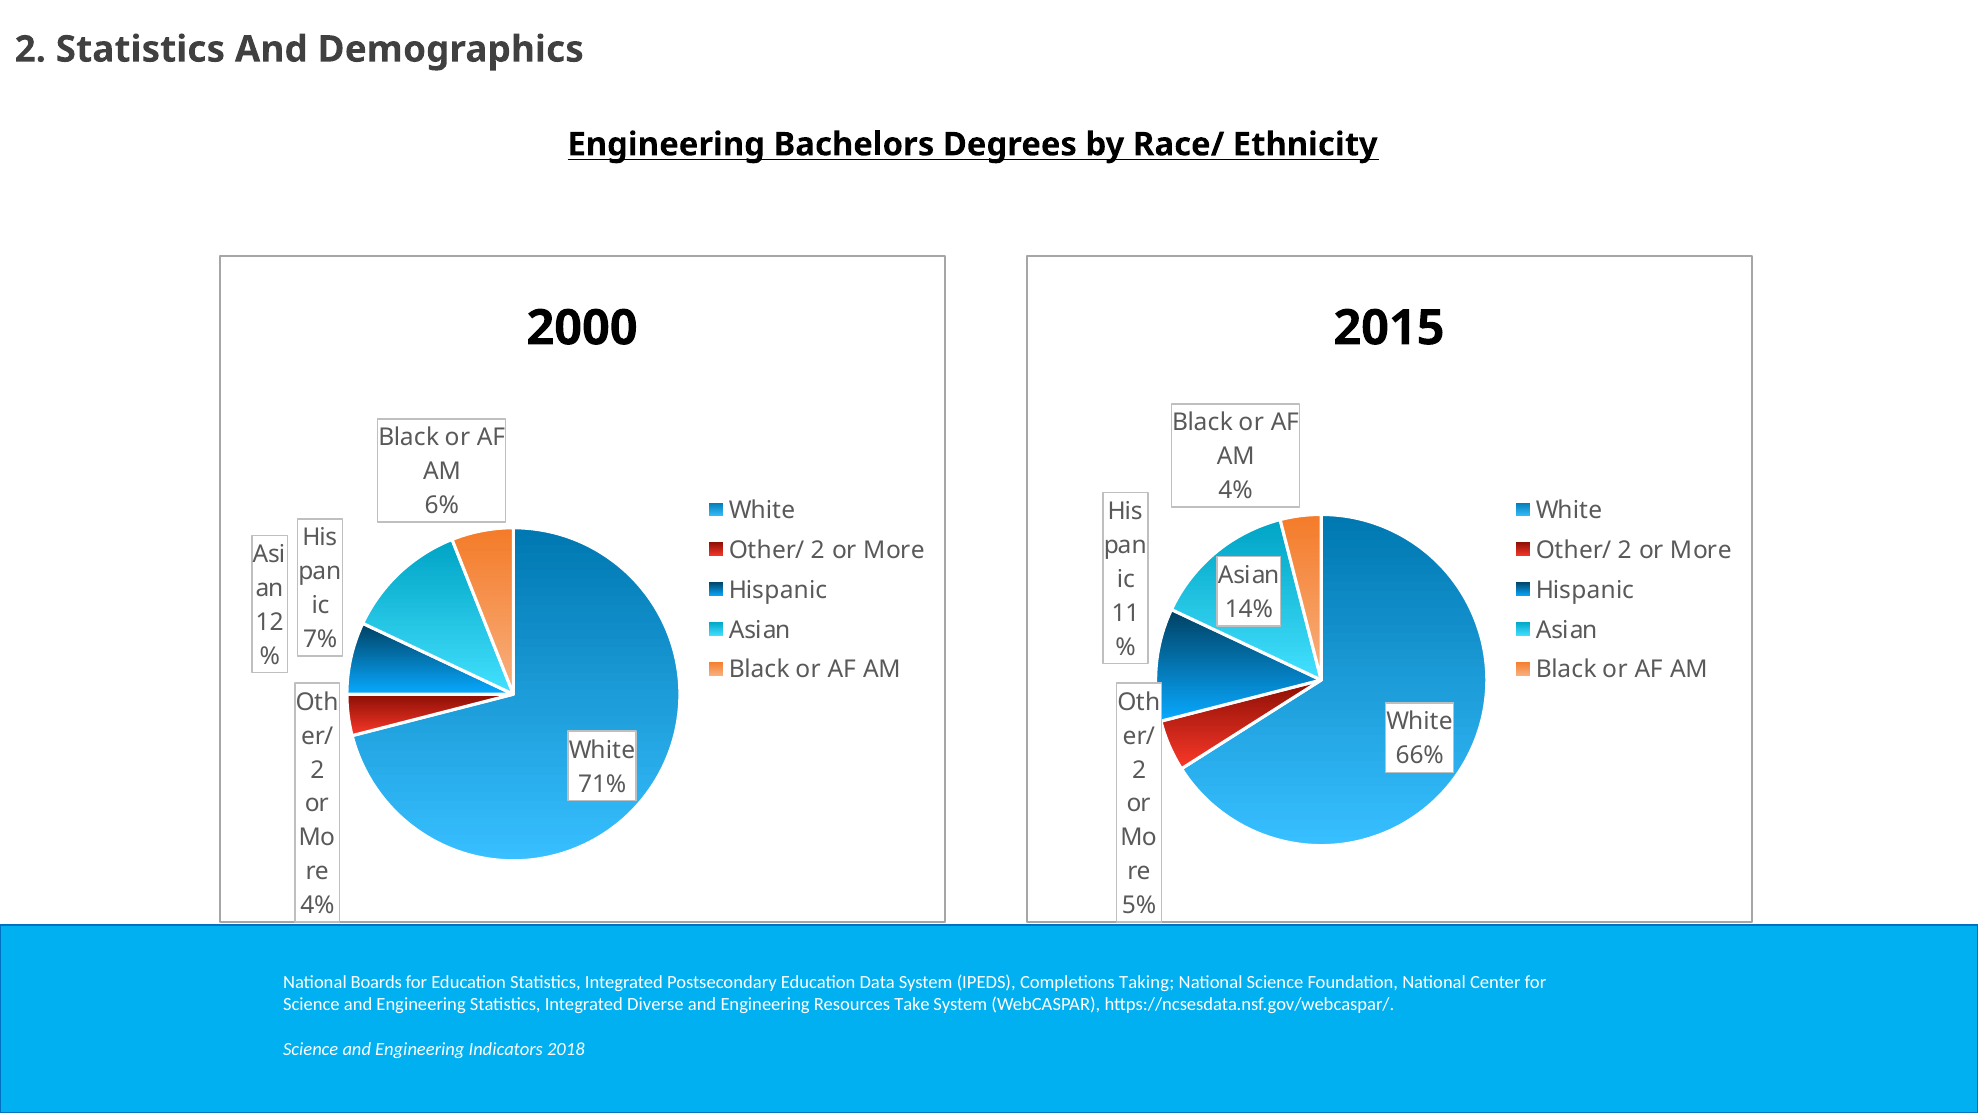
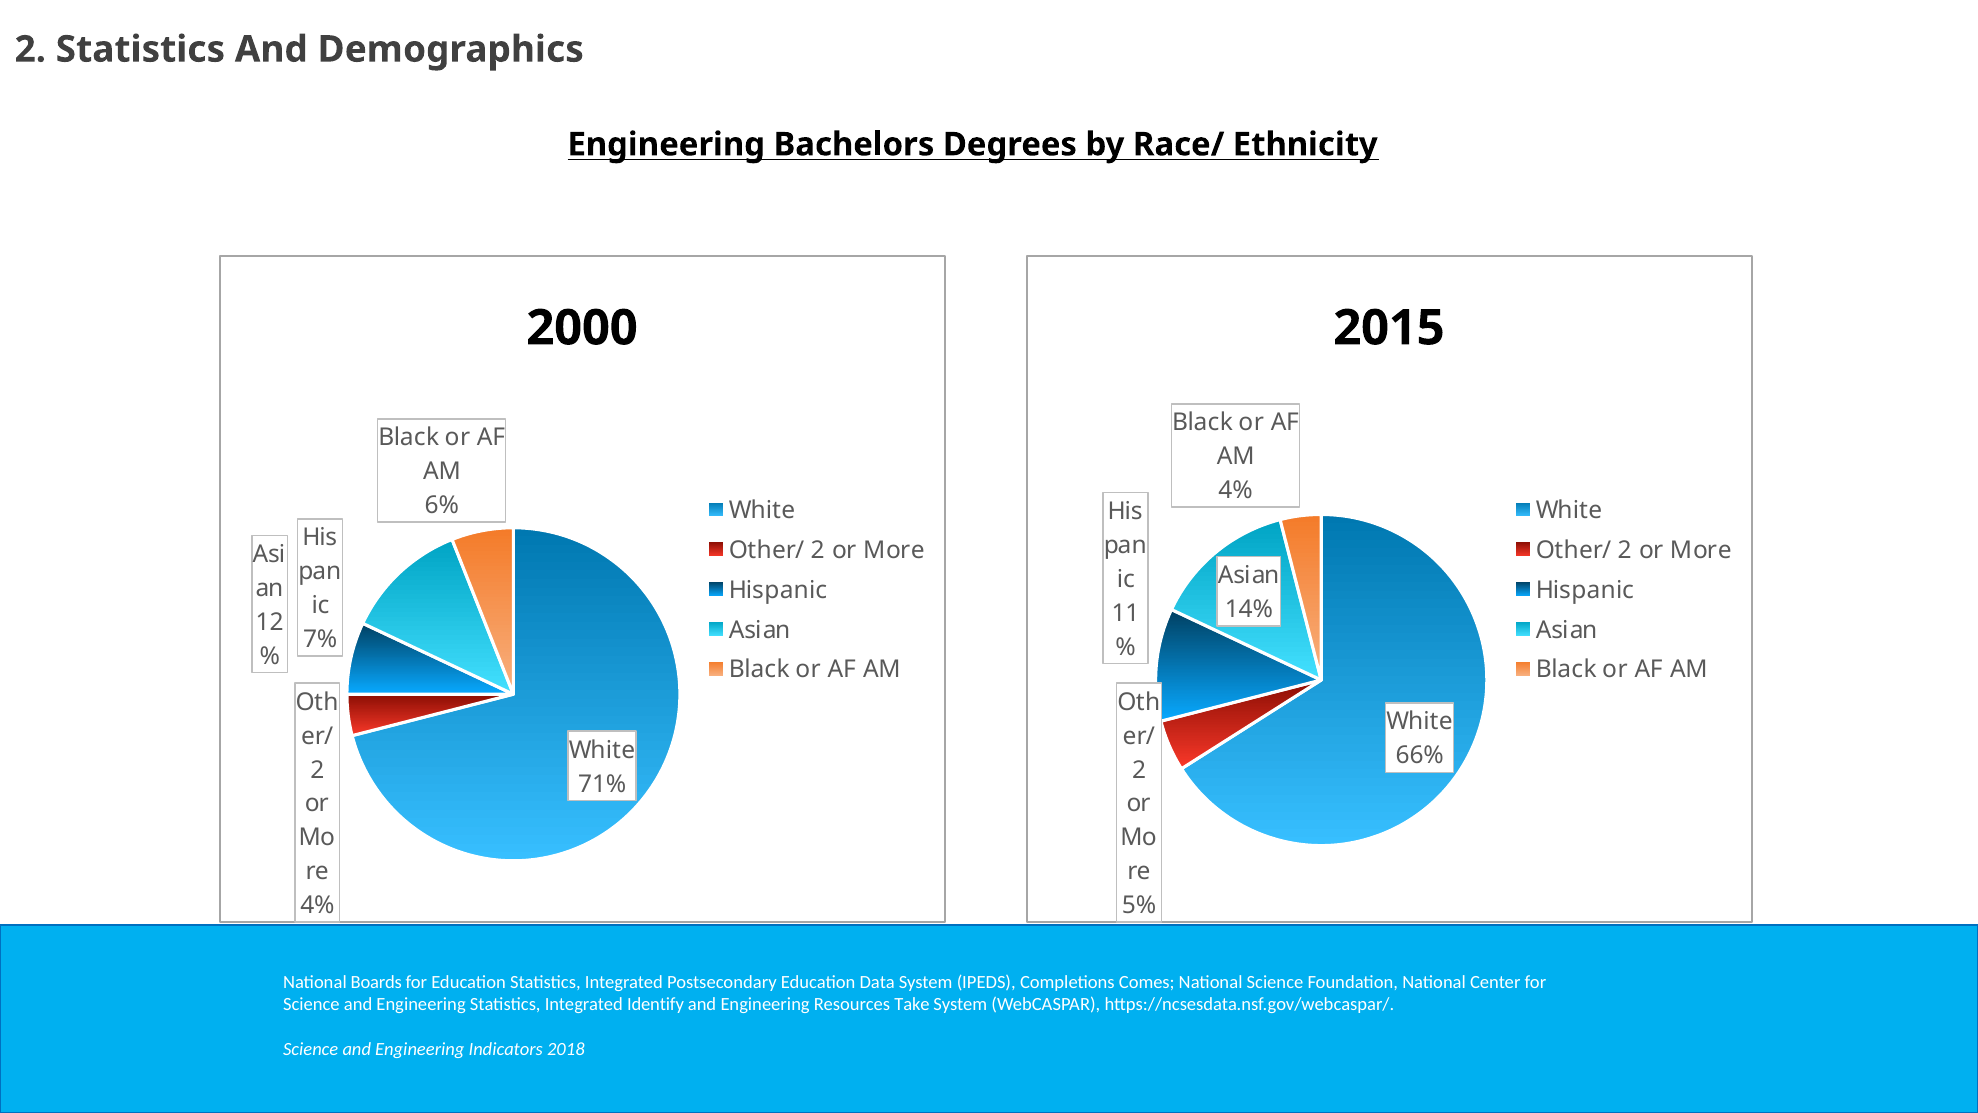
Taking: Taking -> Comes (1147, 982)
Diverse: Diverse -> Identify (655, 1004)
